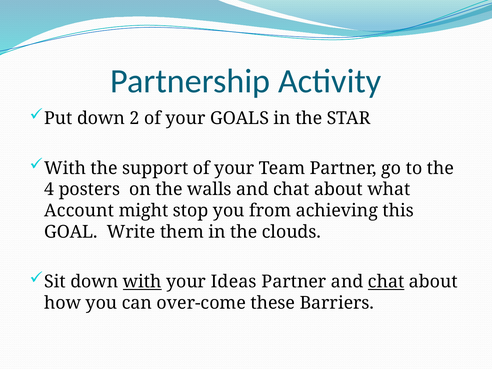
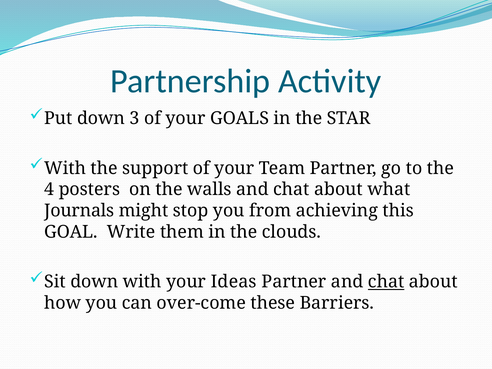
2: 2 -> 3 (135, 118)
Account: Account -> Journals (79, 211)
with underline: present -> none (142, 282)
